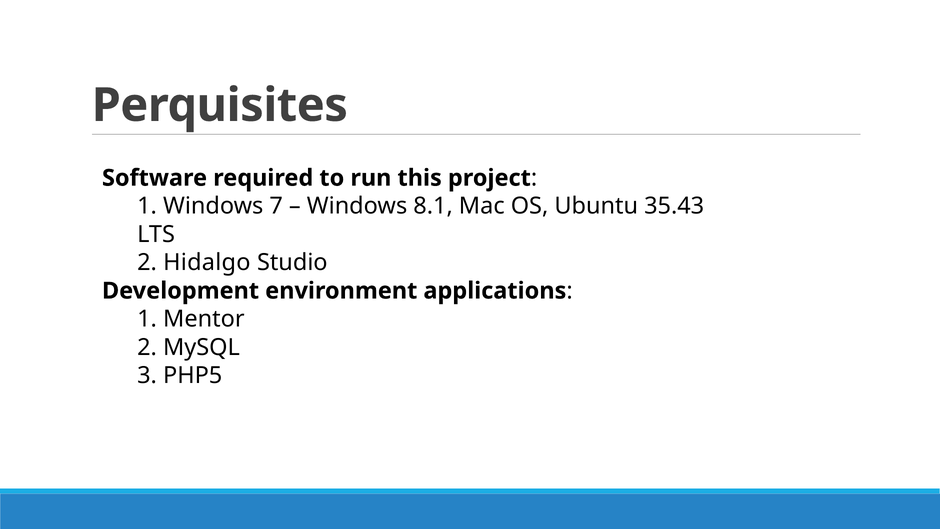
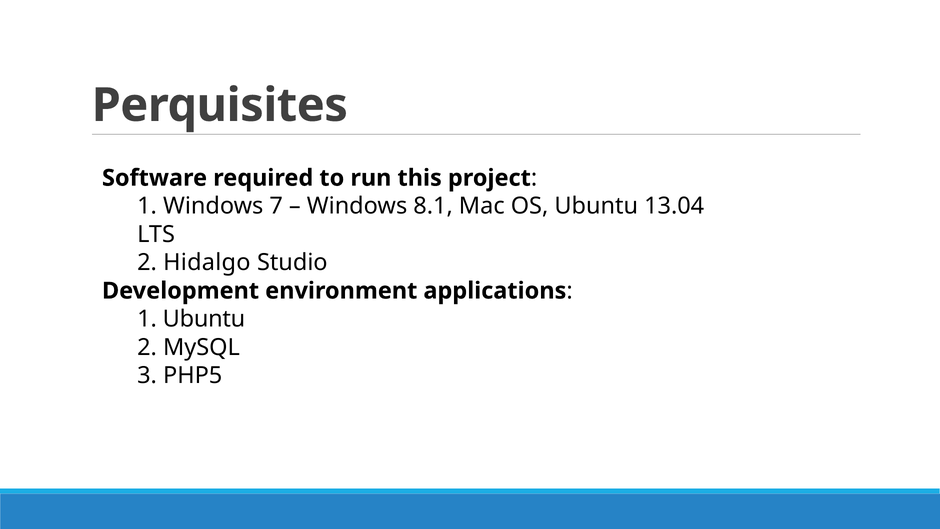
35.43: 35.43 -> 13.04 (674, 206)
1 Mentor: Mentor -> Ubuntu (204, 319)
